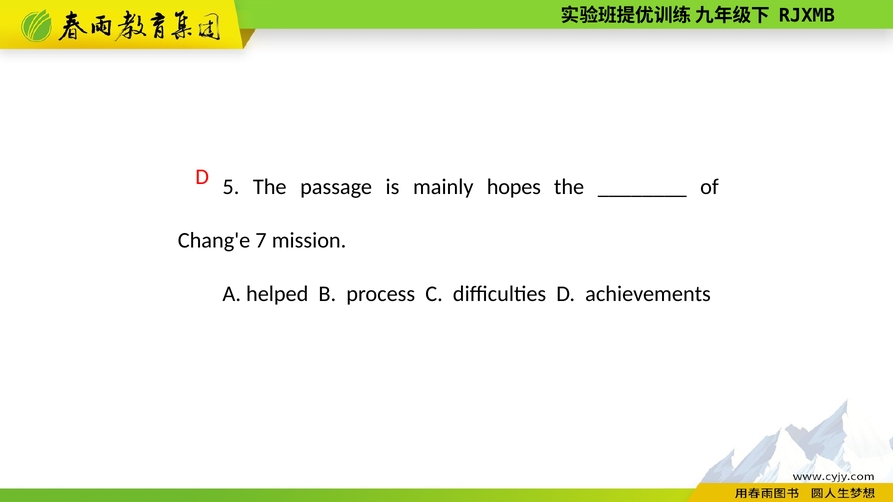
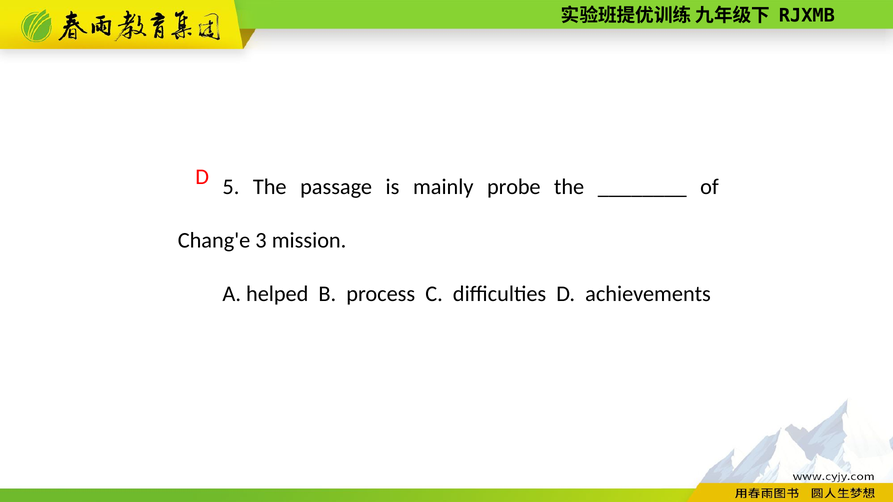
hopes: hopes -> probe (514, 187)
7: 7 -> 3 (261, 241)
